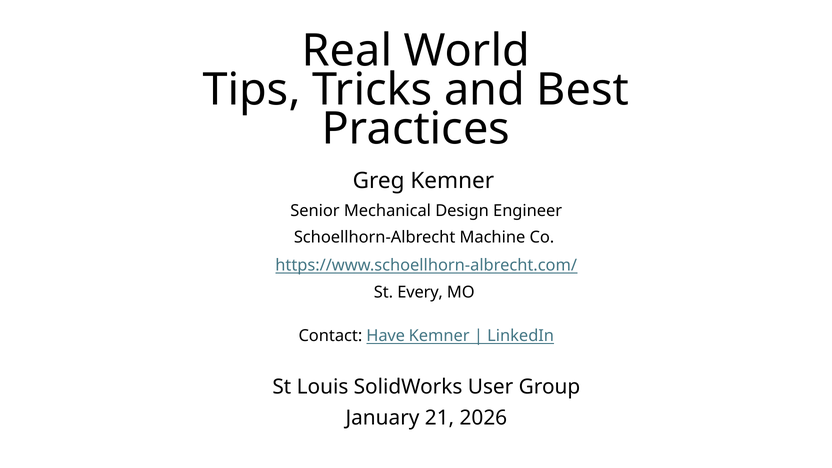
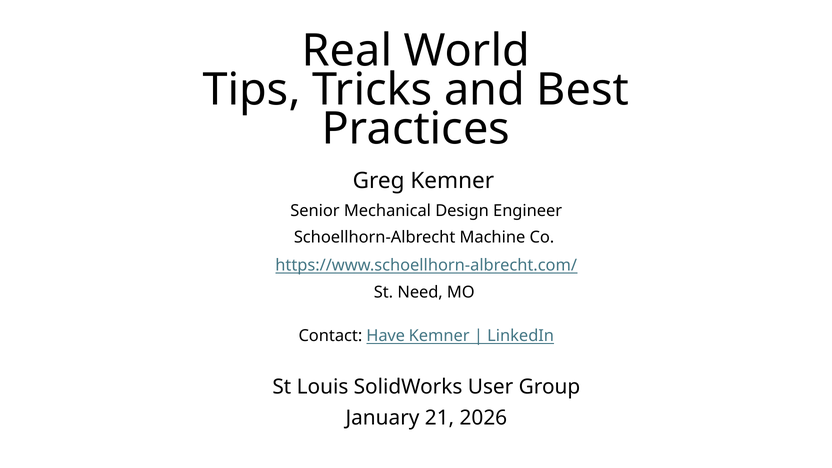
Every: Every -> Need (420, 292)
